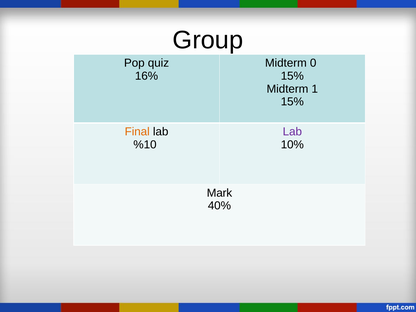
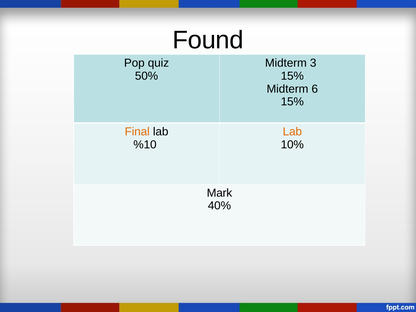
Group: Group -> Found (208, 40)
0: 0 -> 3 (313, 63)
16%: 16% -> 50% (147, 76)
1: 1 -> 6 (315, 89)
Lab colour: purple -> orange (292, 132)
